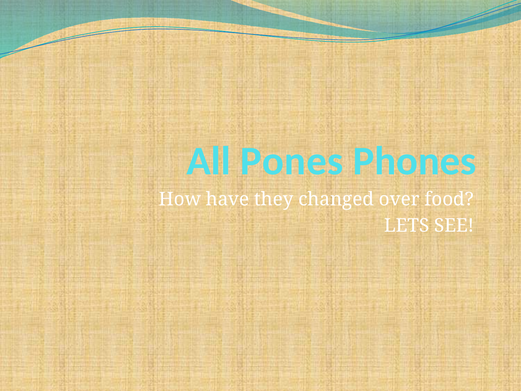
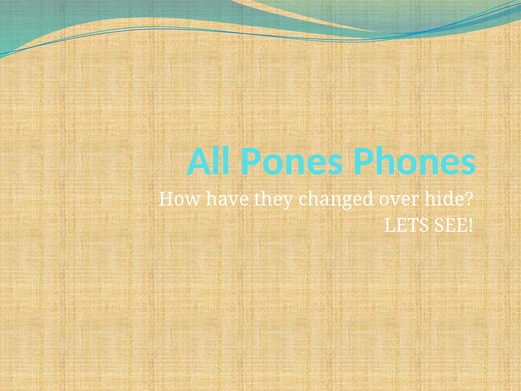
food: food -> hide (449, 199)
